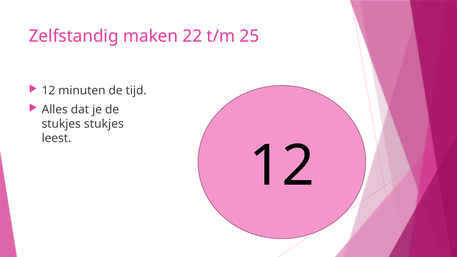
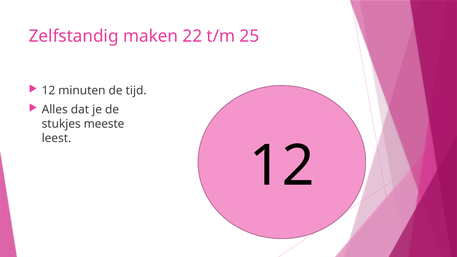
stukjes stukjes: stukjes -> meeste (104, 124)
